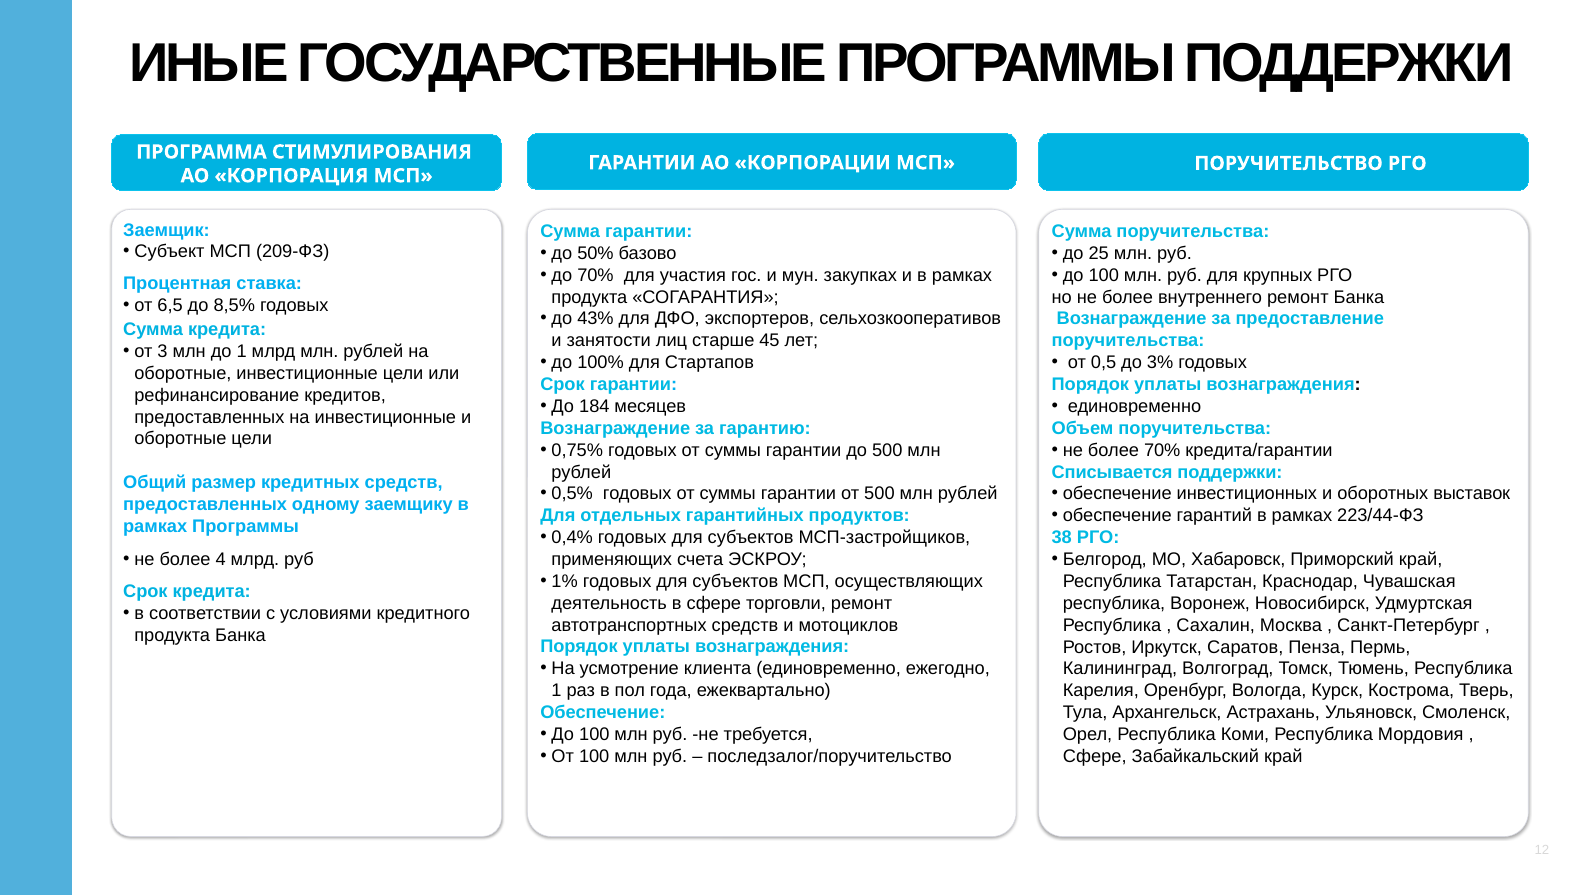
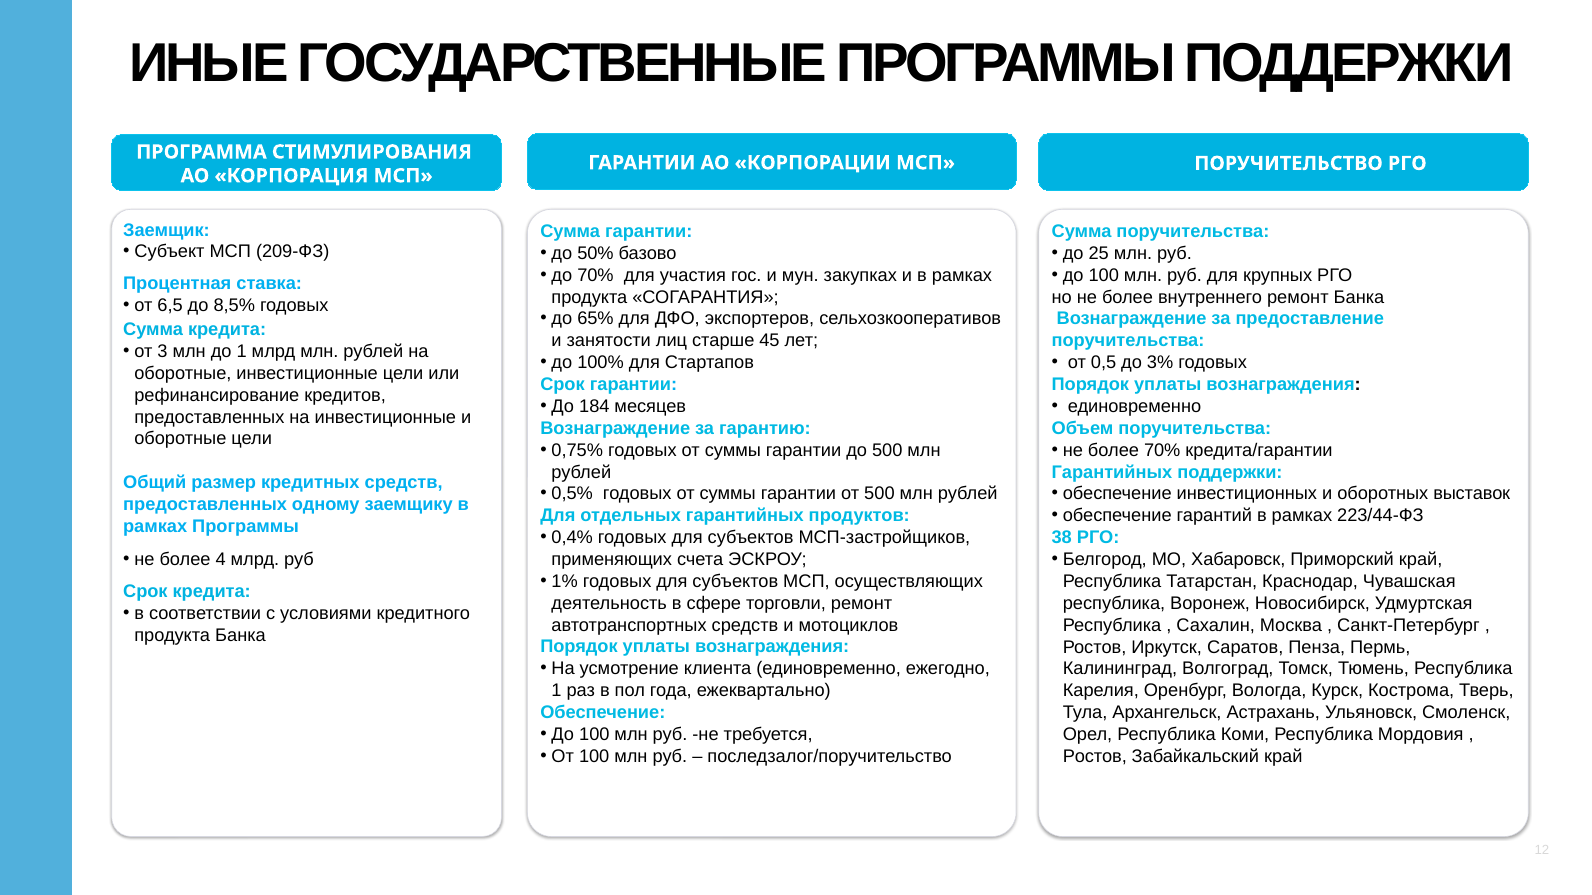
43%: 43% -> 65% (595, 319)
Списывается: Списывается -> Гарантийных (1112, 472)
Сфере: Сфере -> Ростов (1095, 757)
